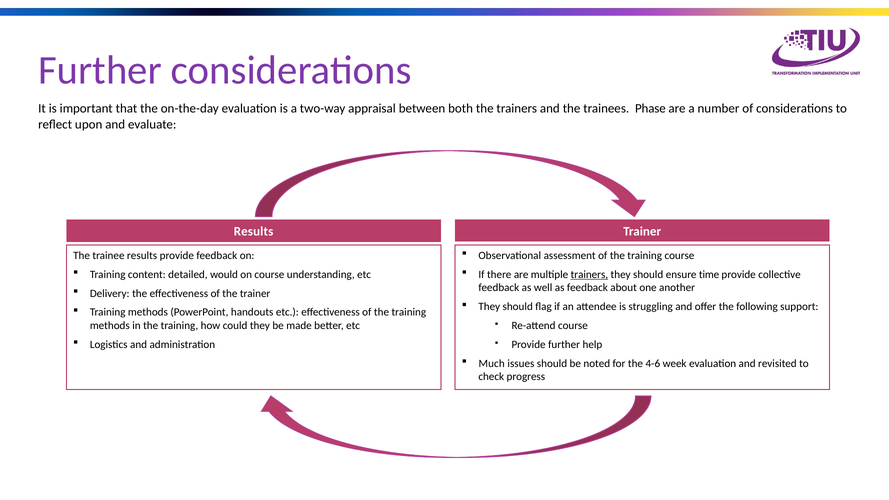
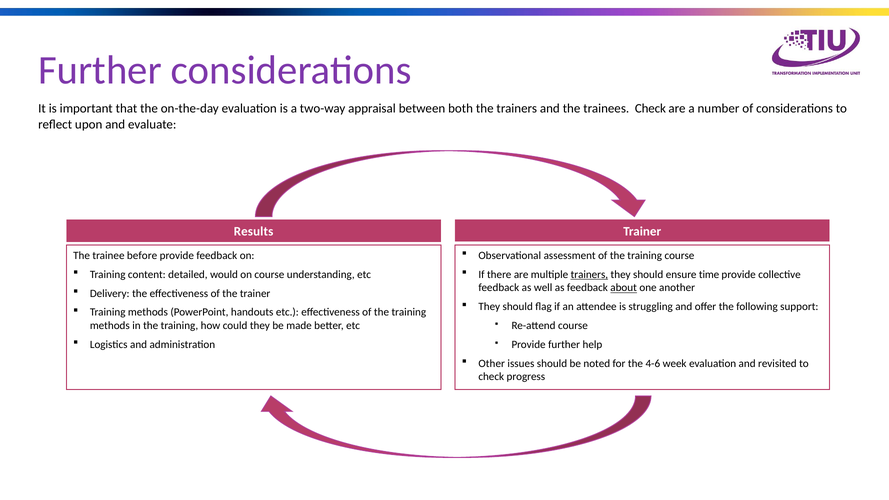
trainees Phase: Phase -> Check (650, 109)
trainee results: results -> before (142, 256)
about underline: none -> present (624, 288)
Much: Much -> Other (492, 363)
